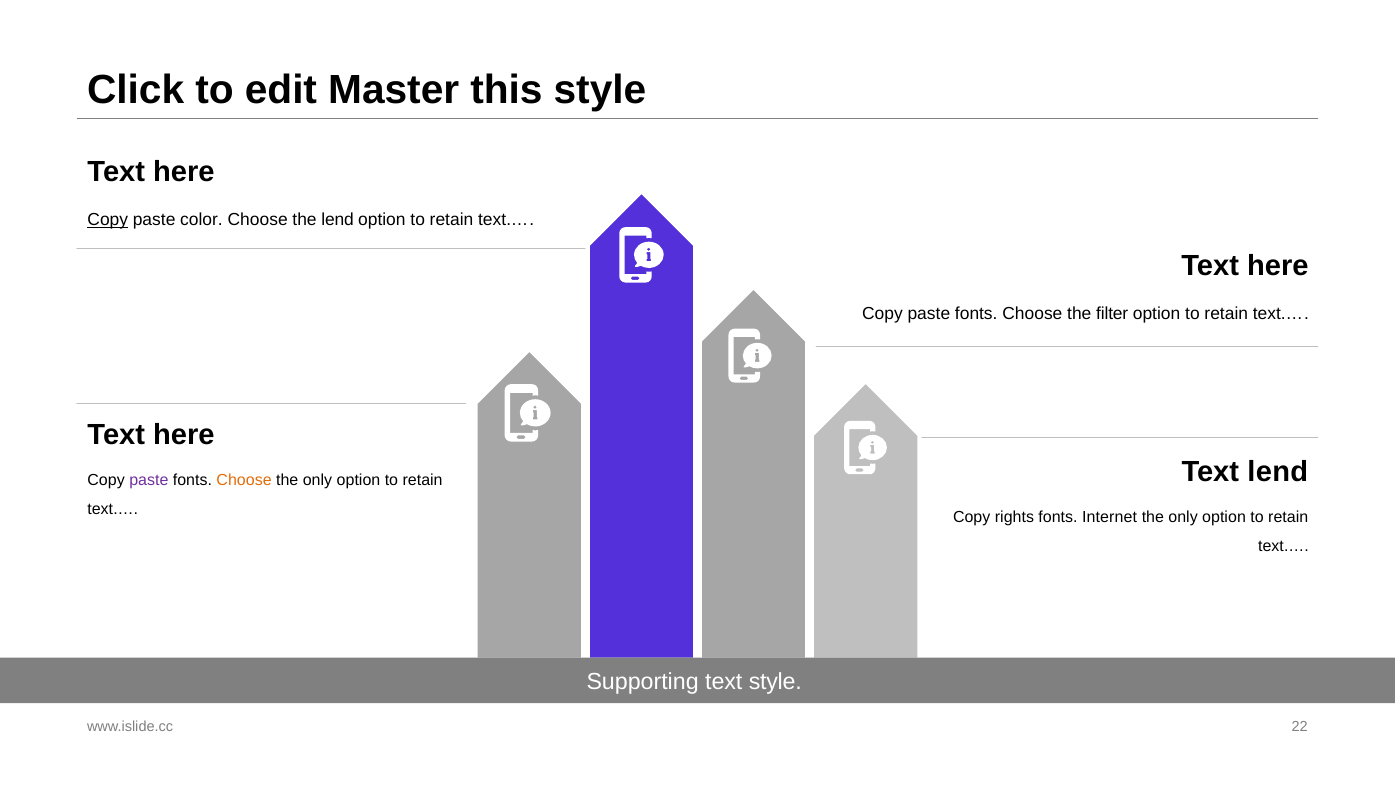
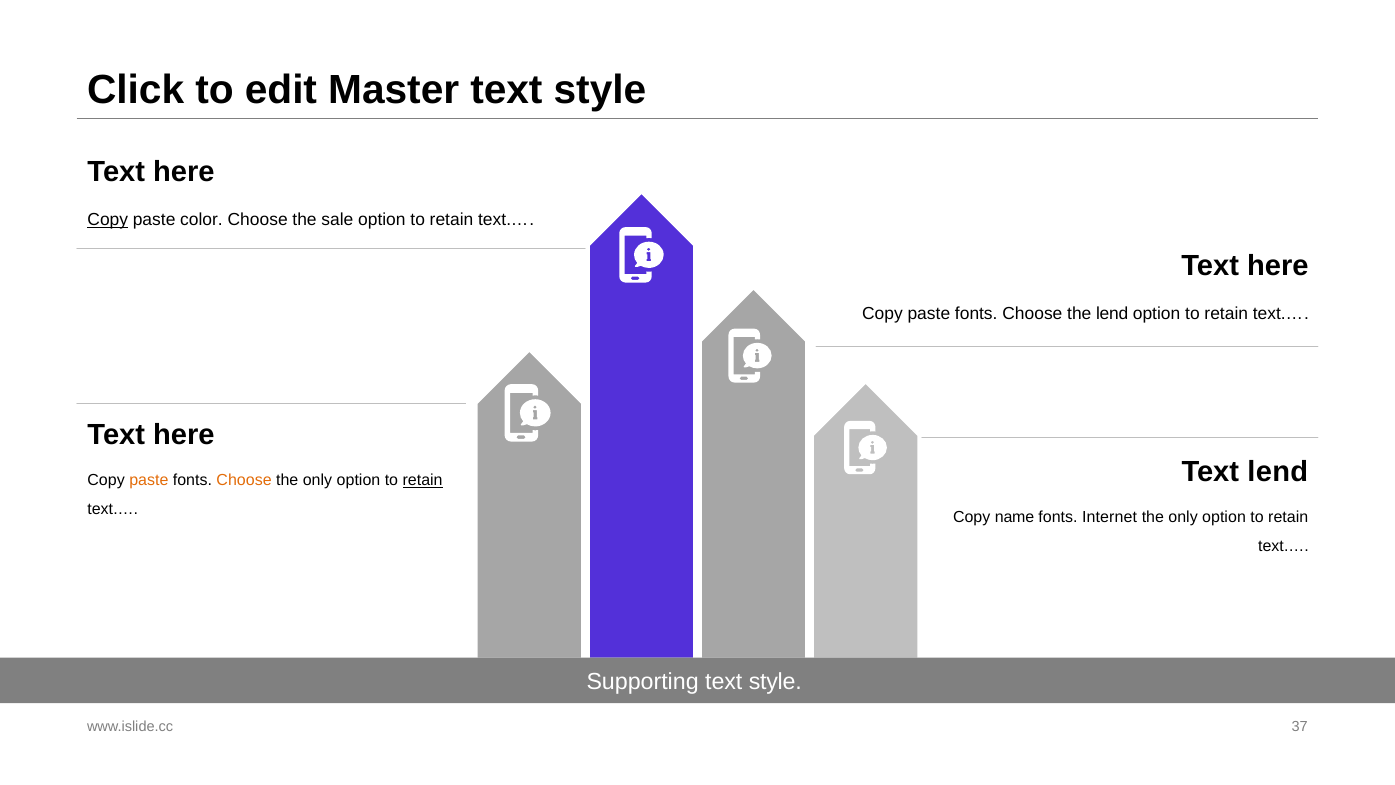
Master this: this -> text (506, 90)
the lend: lend -> sale (337, 220)
the filter: filter -> lend (1112, 313)
paste colour: purple -> orange (149, 480)
retain underline: none -> present (423, 480)
rights: rights -> name (1015, 517)
22: 22 -> 37 (1300, 727)
